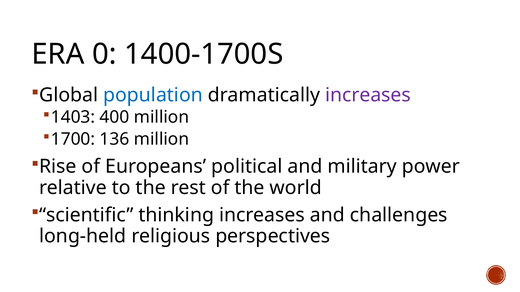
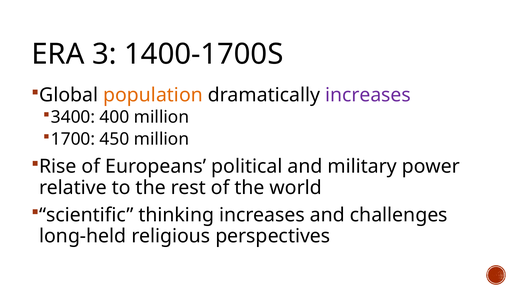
0: 0 -> 3 (104, 54)
population colour: blue -> orange (153, 95)
1403: 1403 -> 3400 (73, 117)
136: 136 -> 450 (115, 139)
